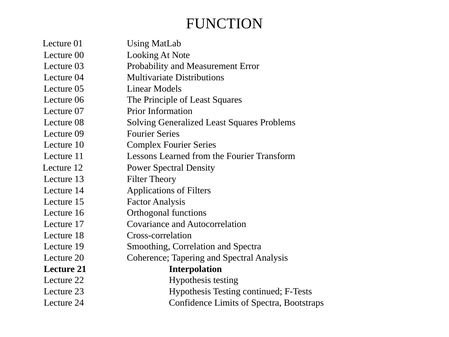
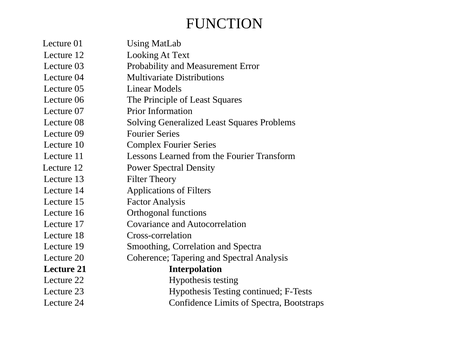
00: 00 -> 12 (79, 55)
Note: Note -> Text (181, 55)
